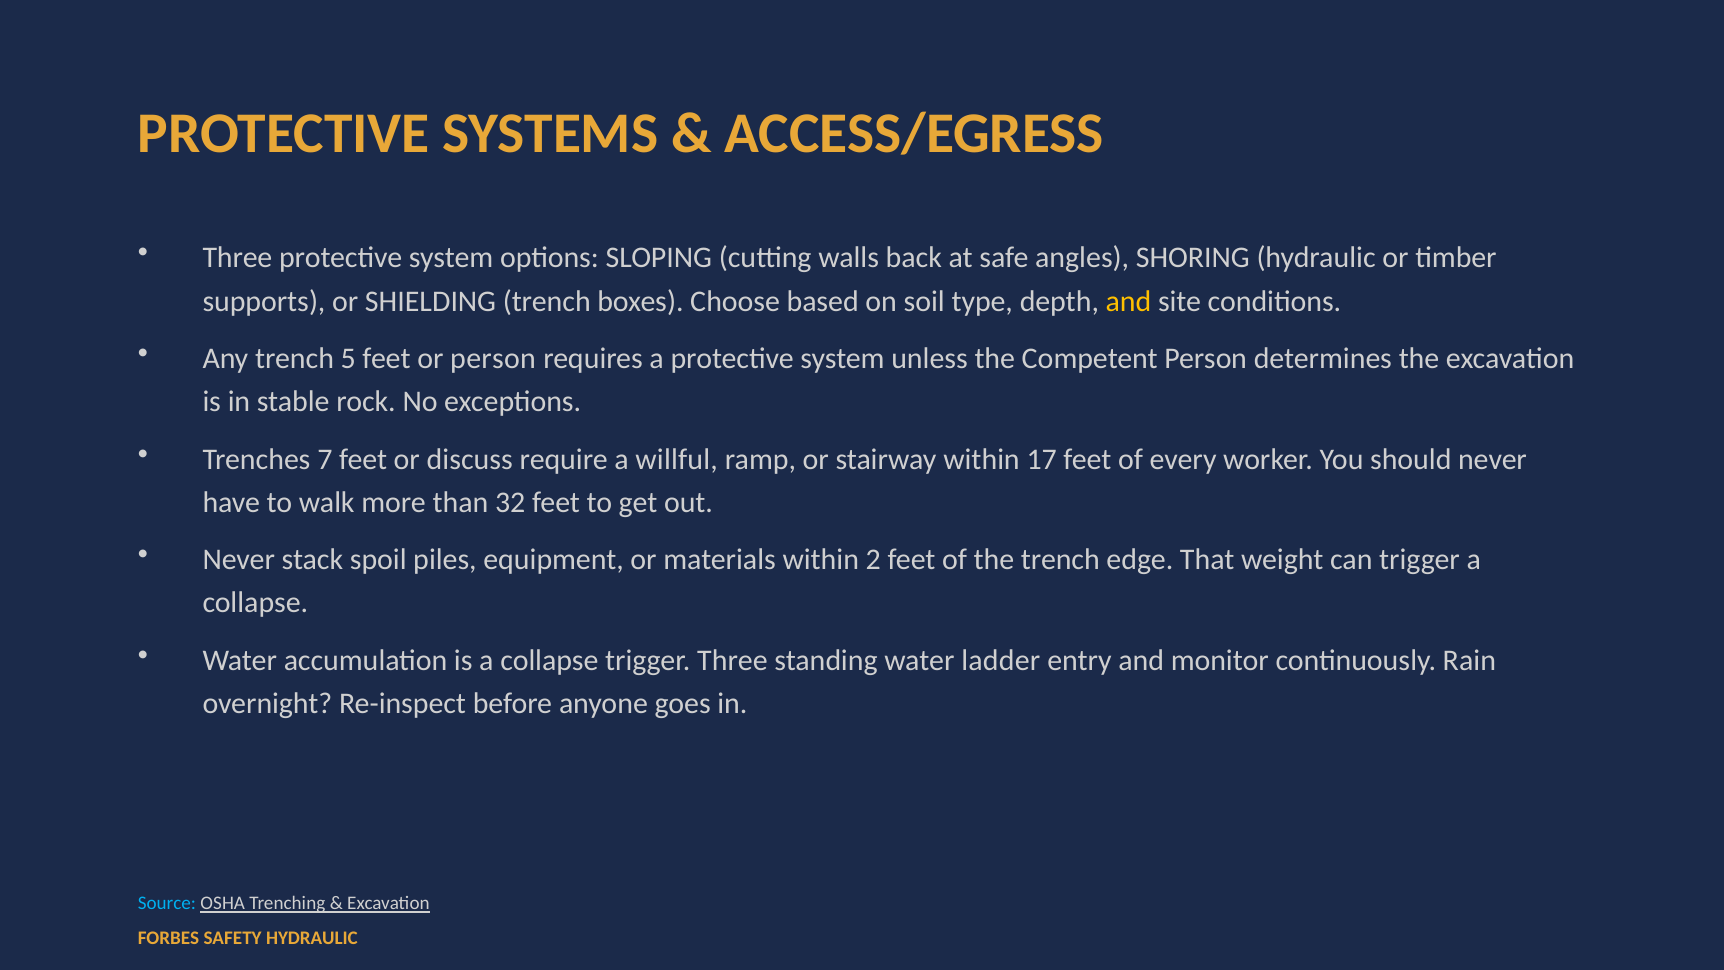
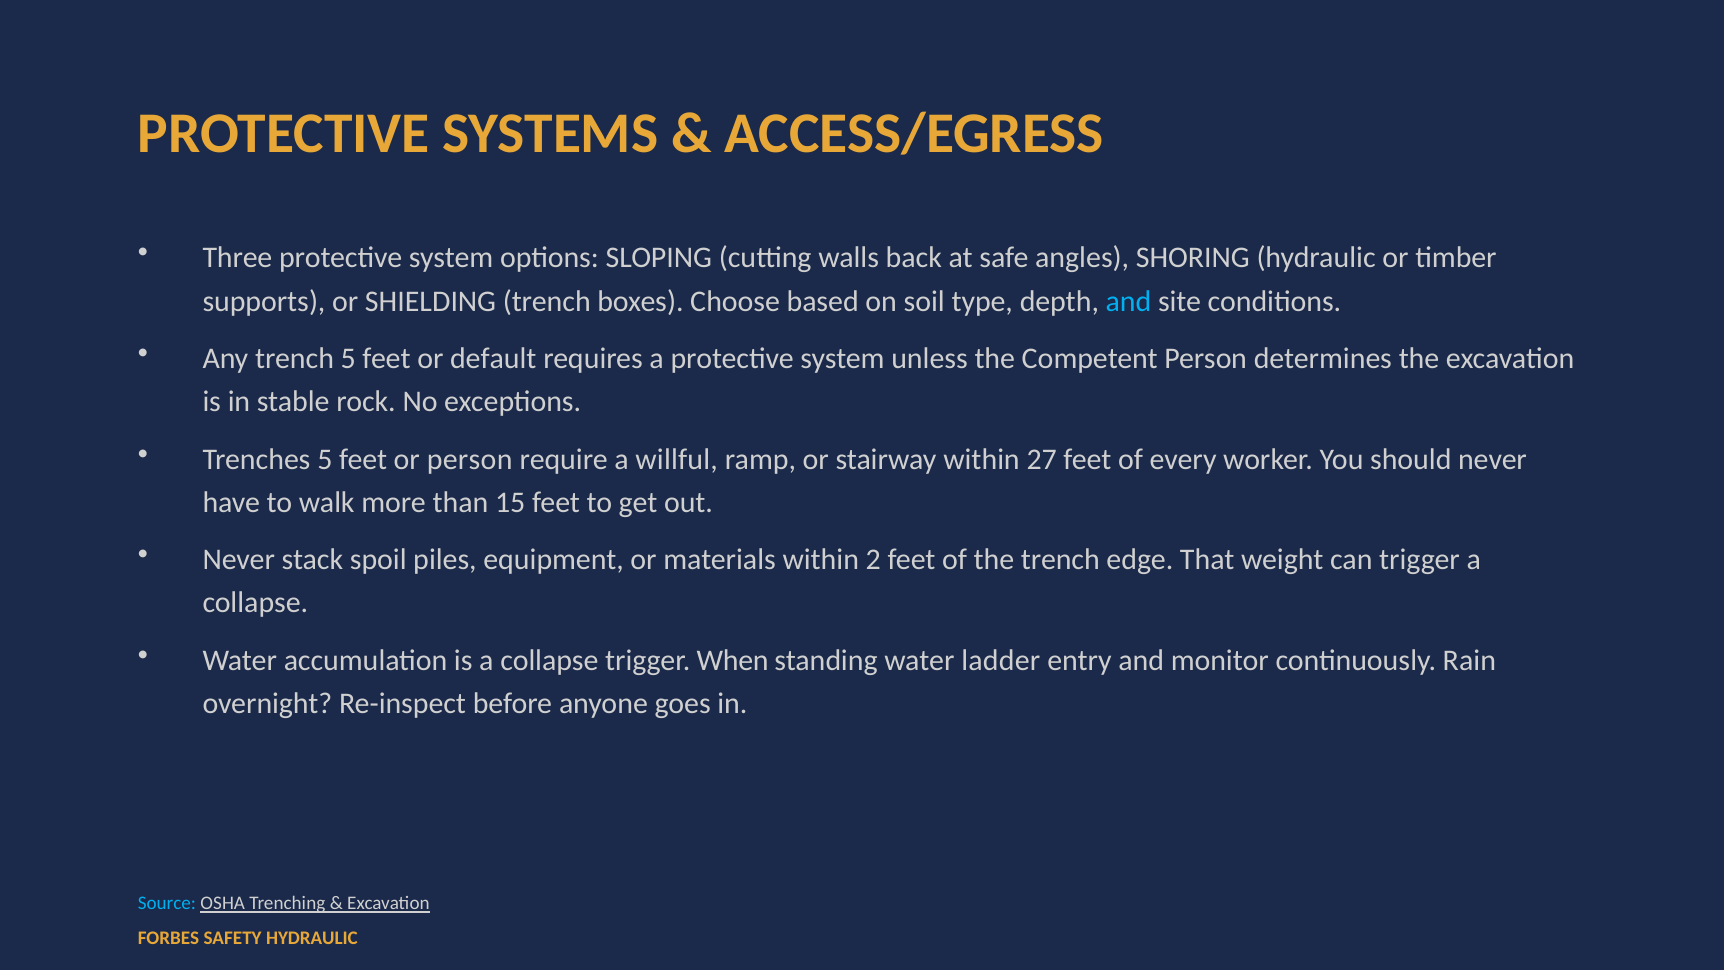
and colour: yellow -> light blue (1128, 301)
or person: person -> default (493, 359)
Trenches 7: 7 -> 5 (325, 459)
or discuss: discuss -> person (470, 459)
17: 17 -> 27 (1042, 459)
32: 32 -> 15 (510, 502)
trigger Three: Three -> When (733, 660)
